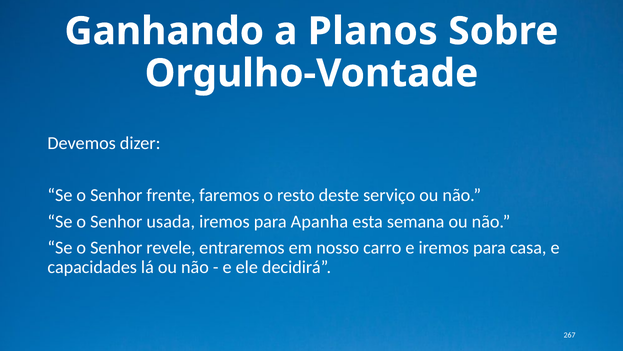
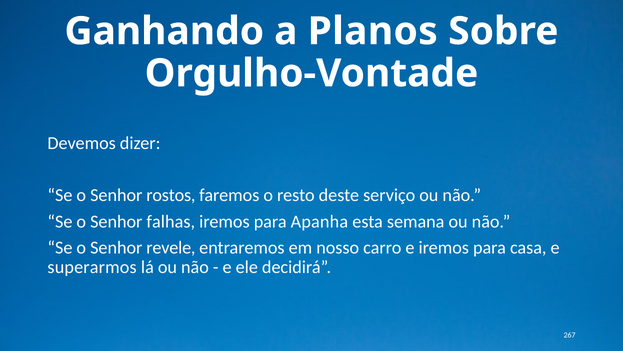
frente: frente -> rostos (171, 195)
usada: usada -> falhas (171, 221)
capacidades: capacidades -> superarmos (92, 267)
